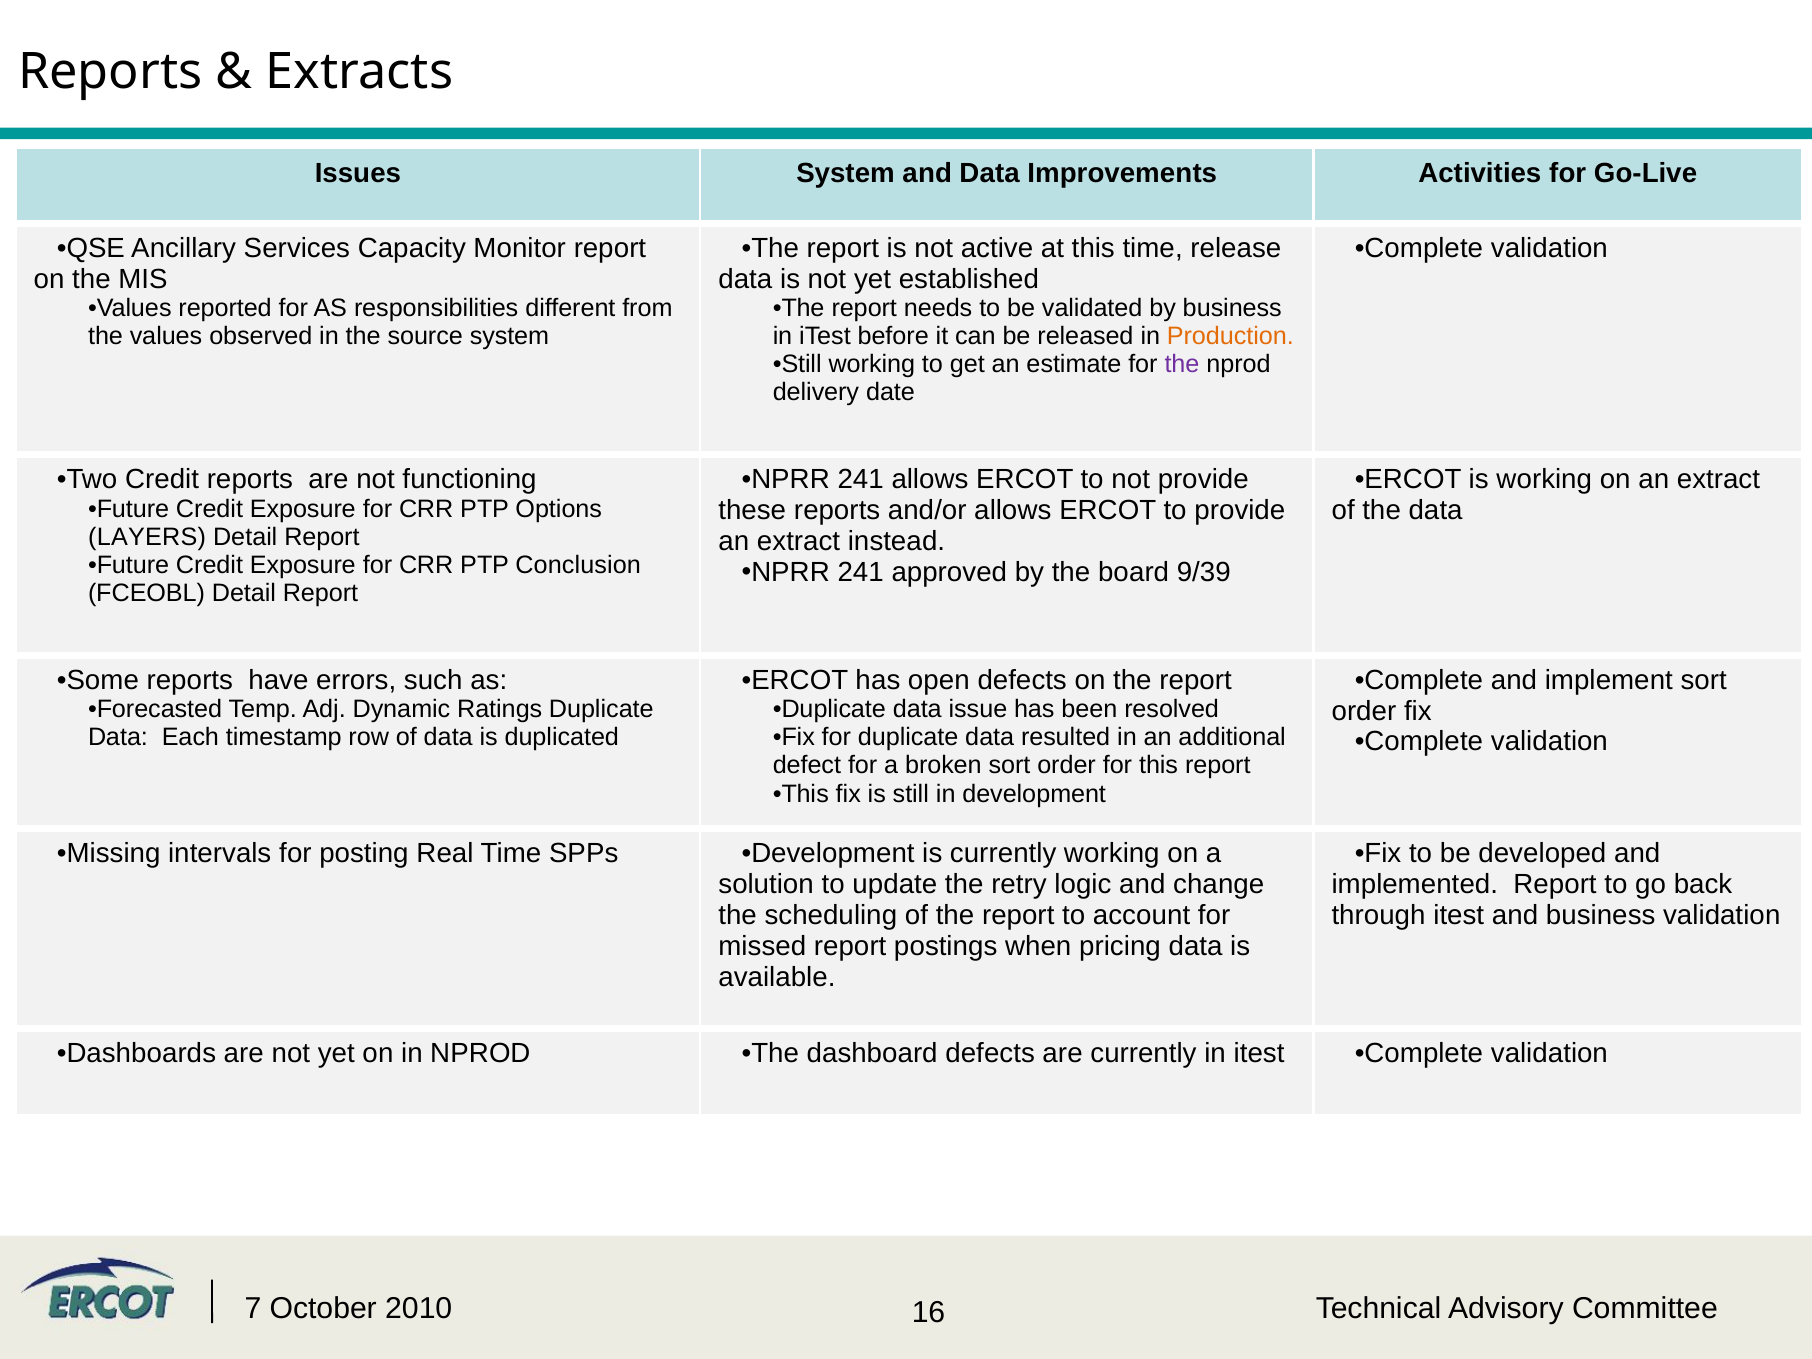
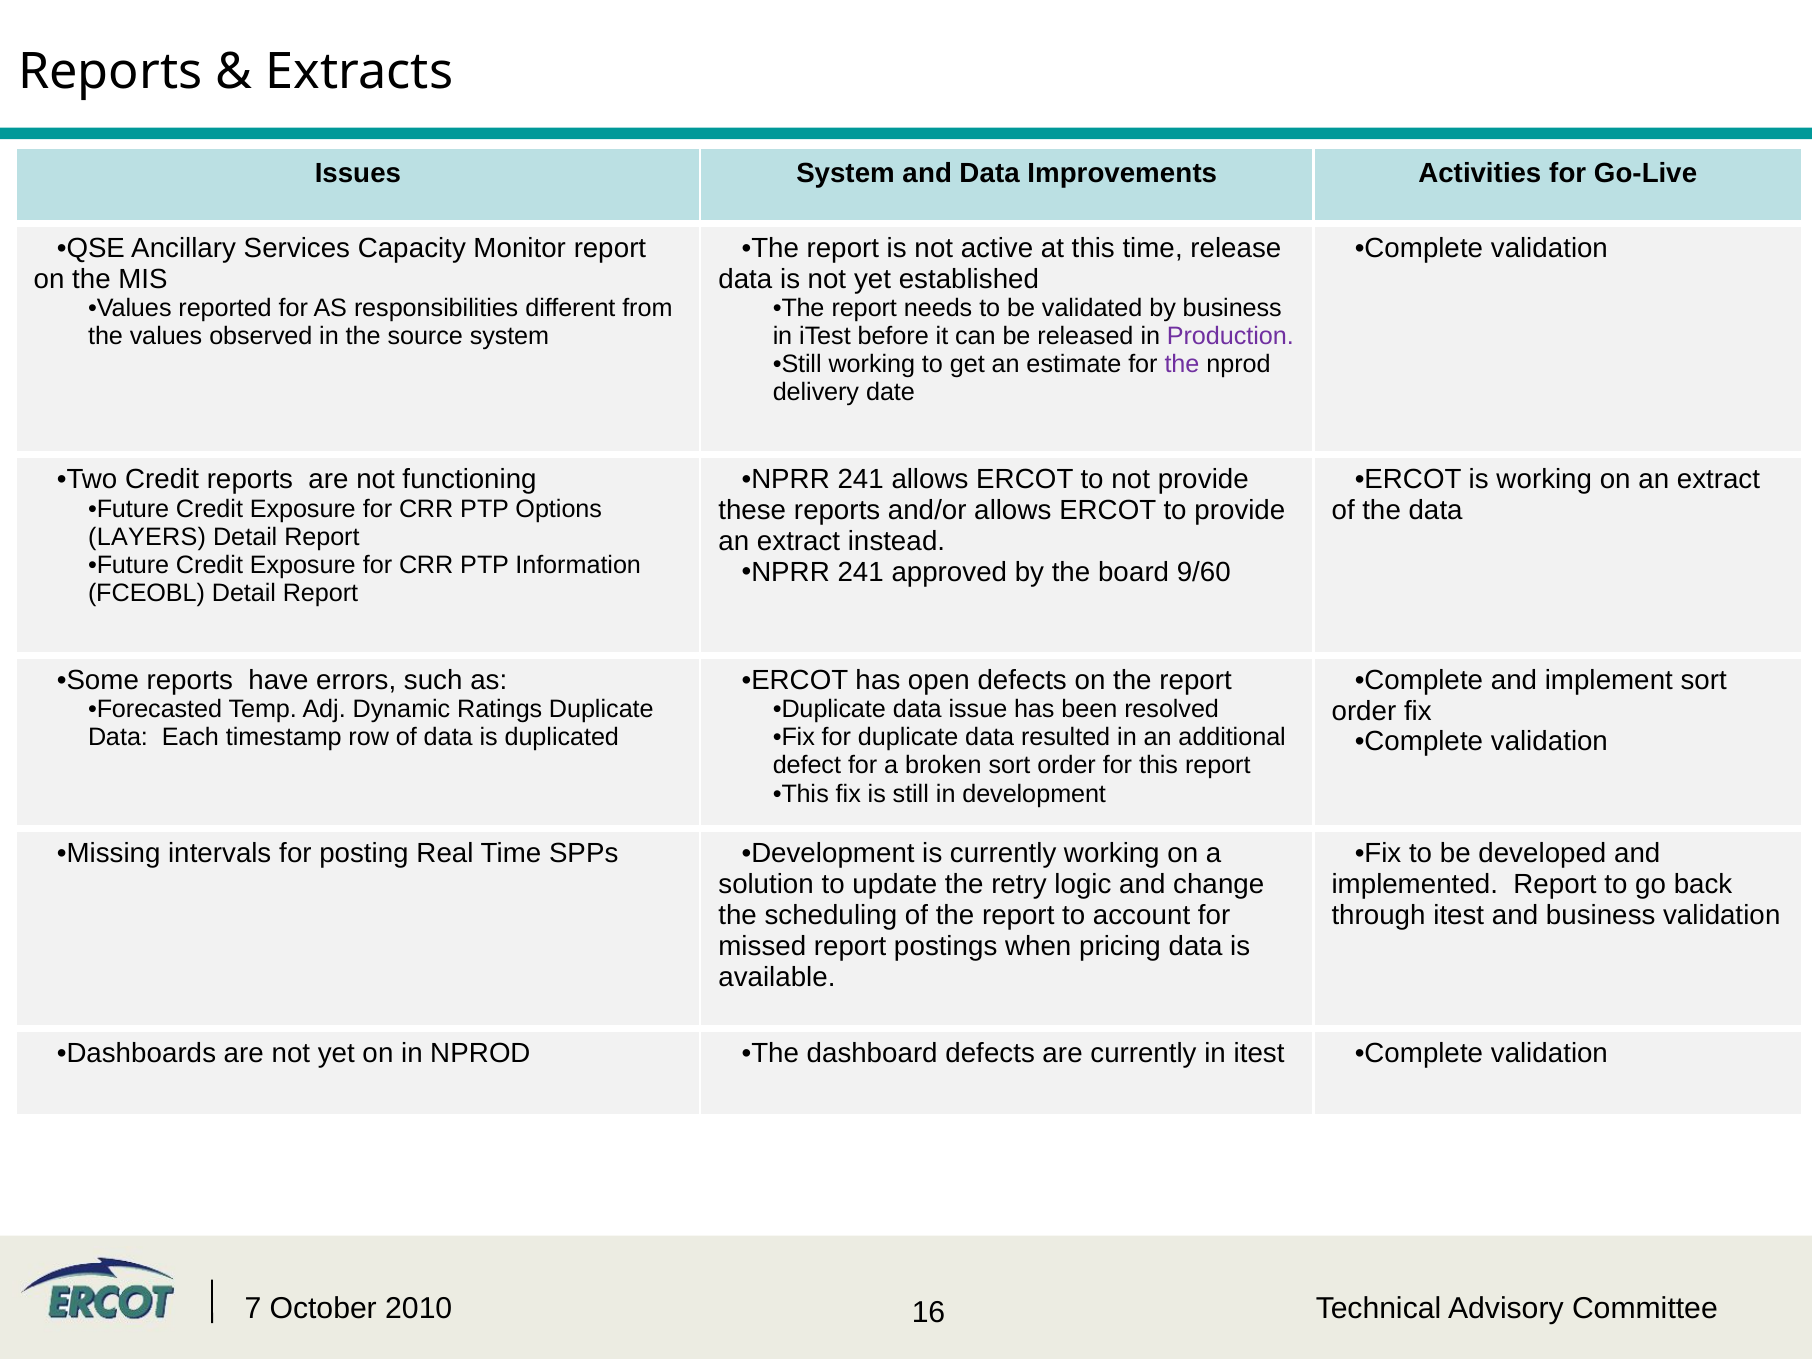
Production colour: orange -> purple (1230, 336)
Conclusion: Conclusion -> Information (578, 565)
9/39: 9/39 -> 9/60 (1204, 572)
